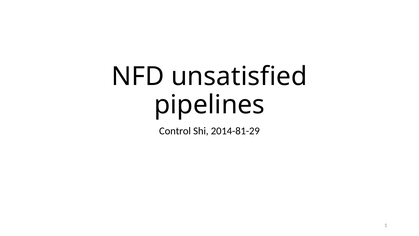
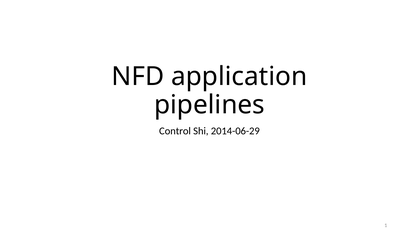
unsatisfied: unsatisfied -> application (239, 76)
2014-81-29: 2014-81-29 -> 2014-06-29 (235, 131)
